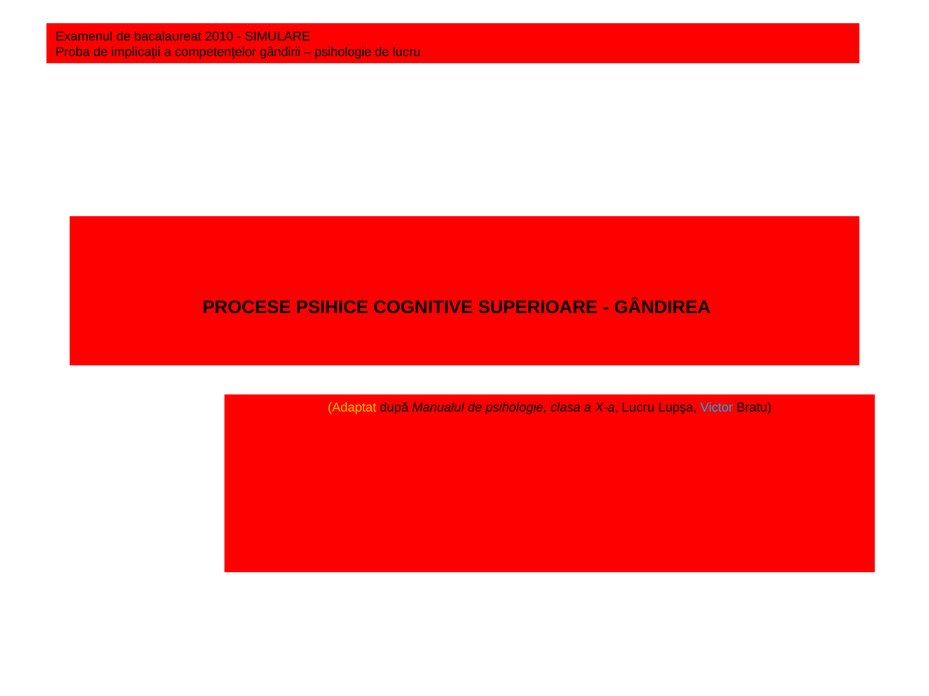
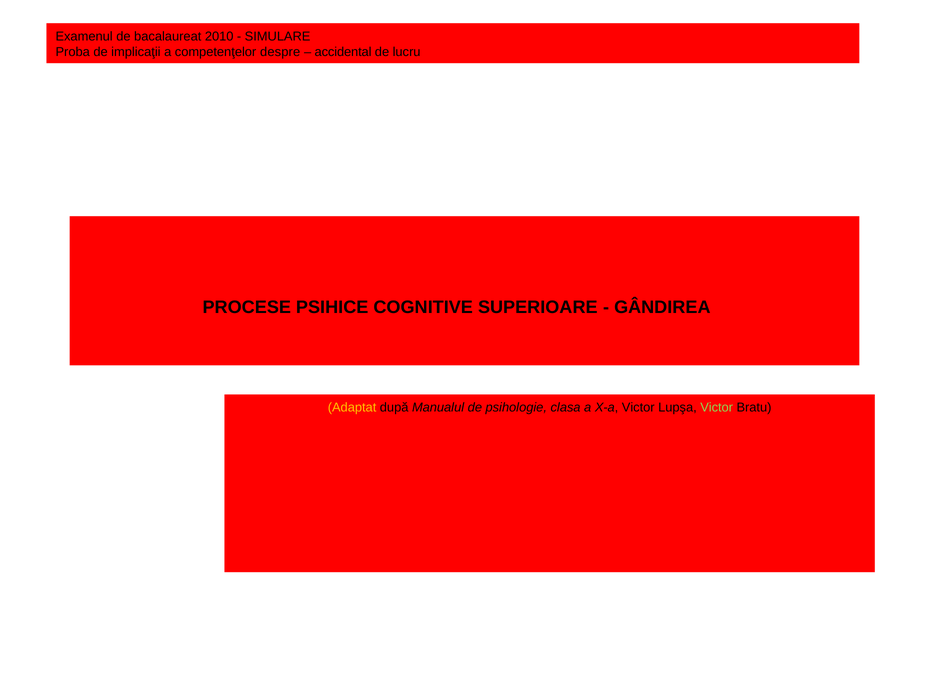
gândirii: gândirii -> despre (280, 52)
psihologie: psihologie -> accidental (343, 52)
X-a Lucru: Lucru -> Victor (638, 408)
Victor colour: light blue -> light green (717, 408)
